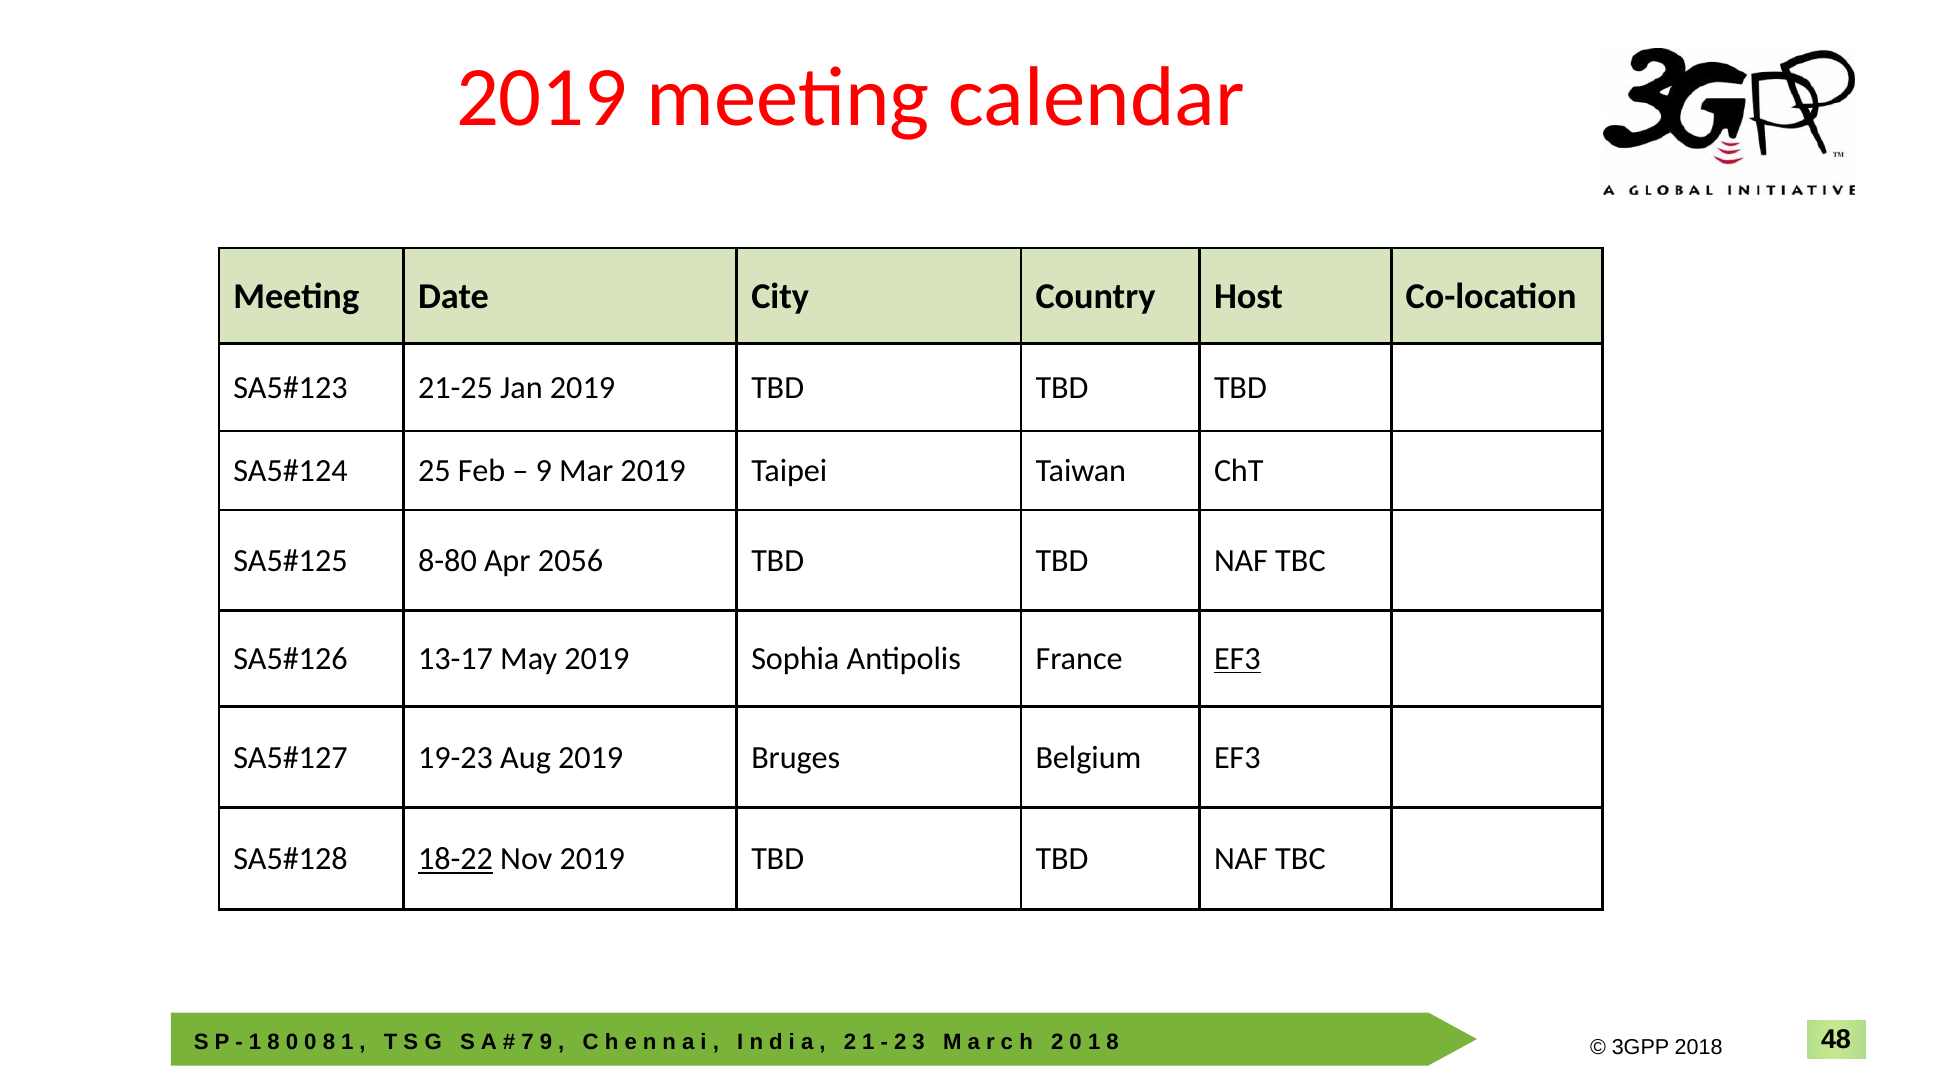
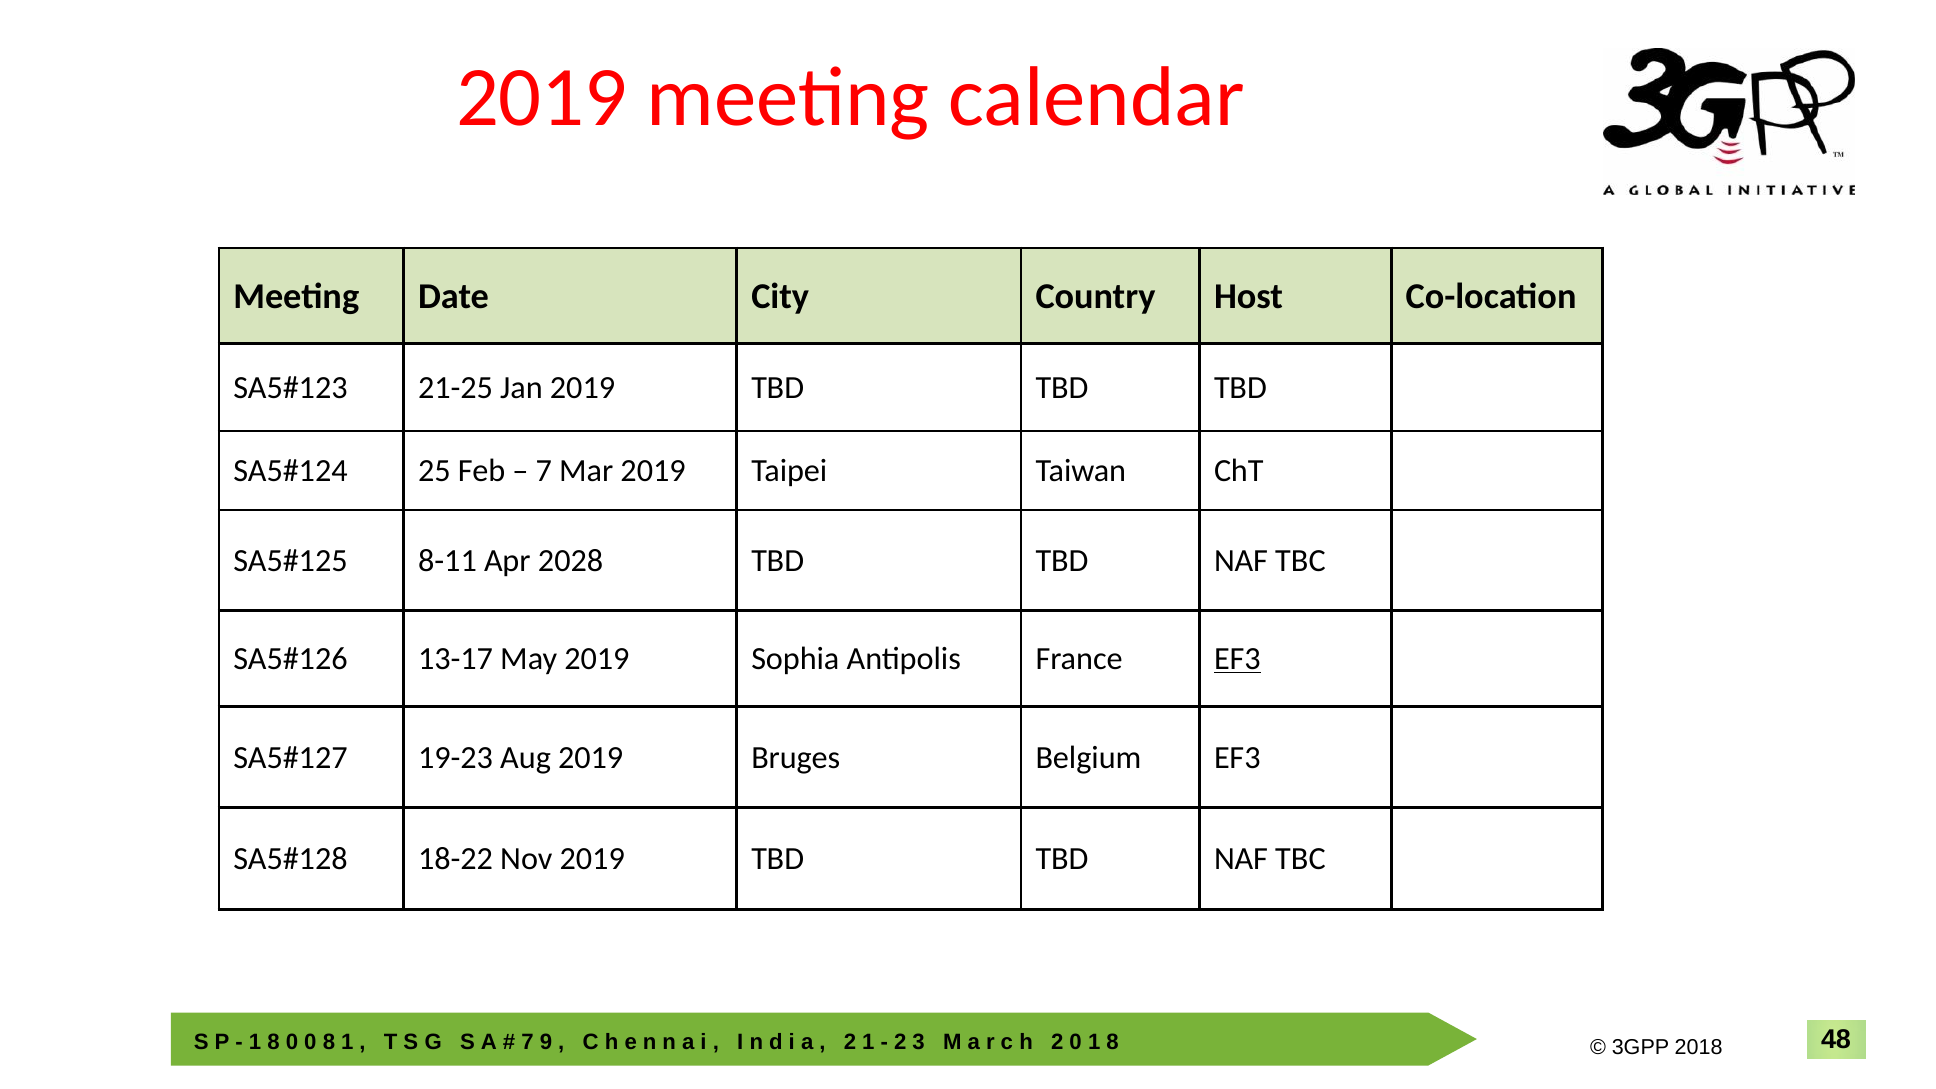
9: 9 -> 7 (544, 471)
8-80: 8-80 -> 8-11 (447, 561)
2056: 2056 -> 2028 (571, 561)
18-22 underline: present -> none (456, 859)
